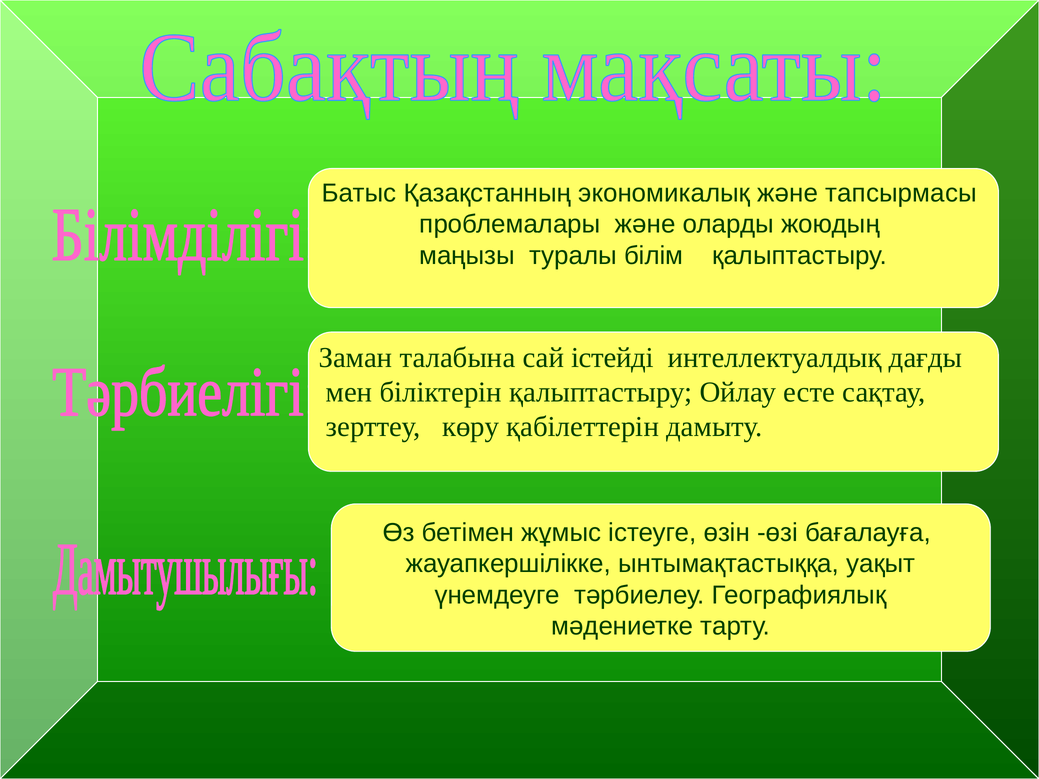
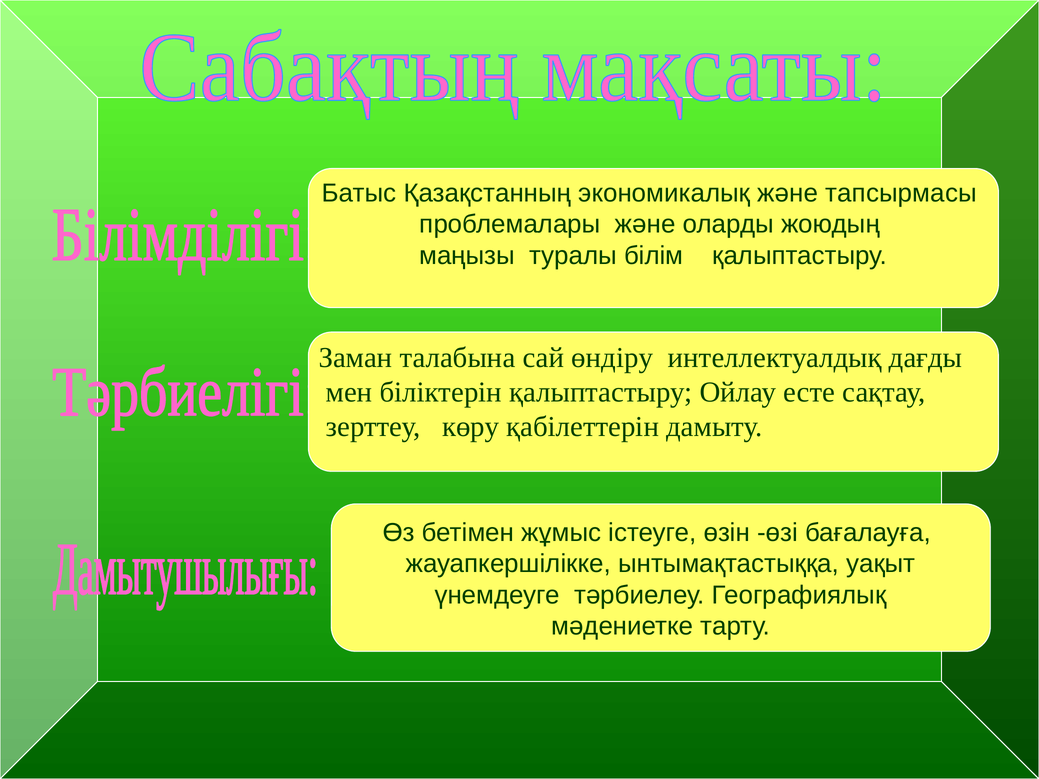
істейді: істейді -> өндіру (612, 358)
